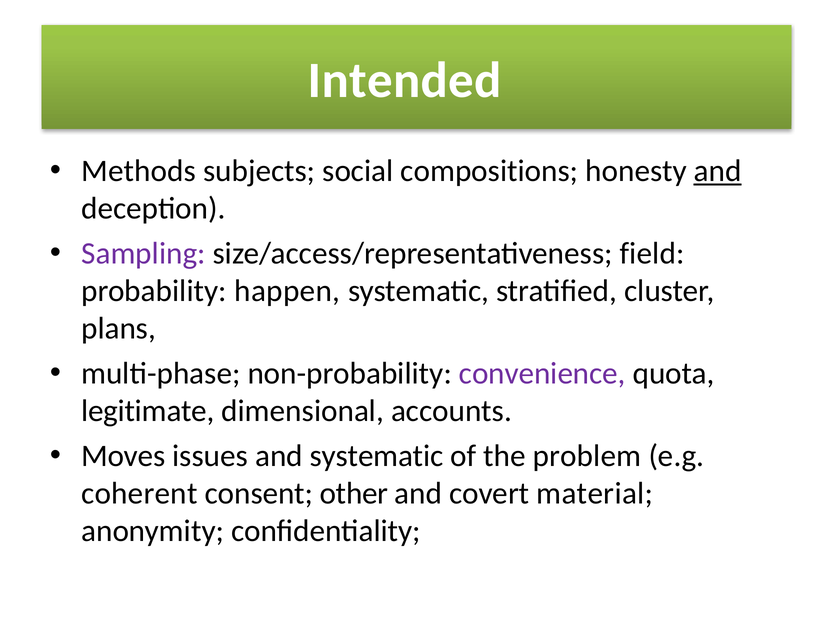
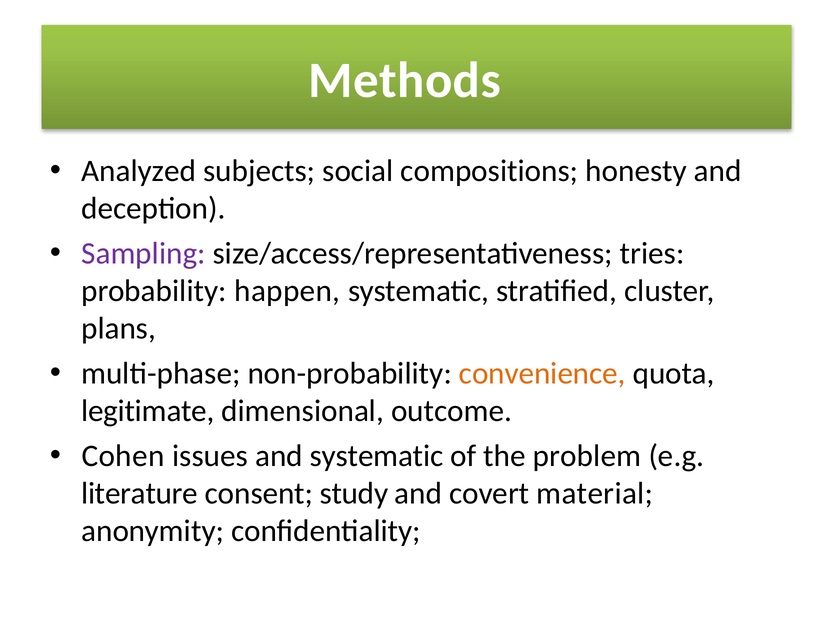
Intended: Intended -> Methods (405, 81)
Methods: Methods -> Analyzed (139, 171)
and underline: present -> none (718, 171)
field: field -> tries (652, 253)
convenience colour: purple -> orange (542, 373)
accounts: accounts -> outcome (451, 411)
Moves: Moves -> Cohen (123, 456)
coherent: coherent -> literature (140, 493)
other: other -> study (354, 493)
